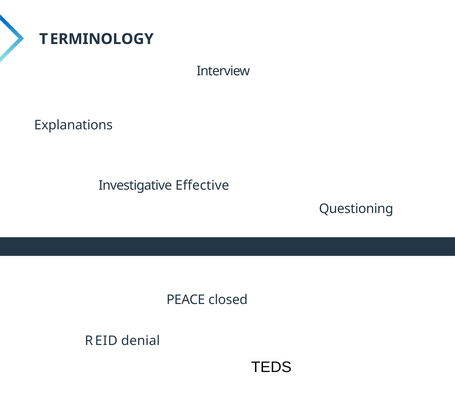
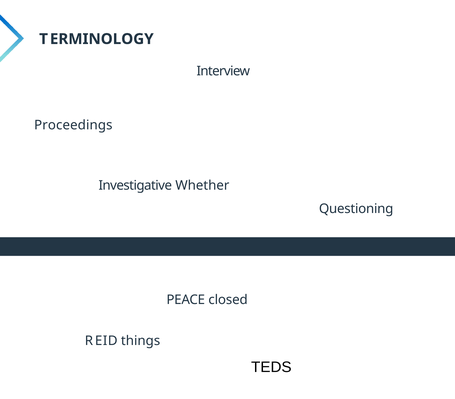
Explanations: Explanations -> Proceedings (73, 125)
Effective: Effective -> Whether (202, 186)
denial: denial -> things (141, 341)
